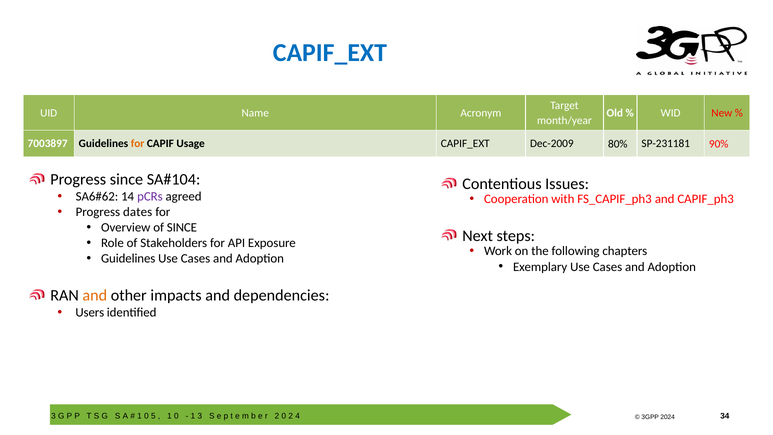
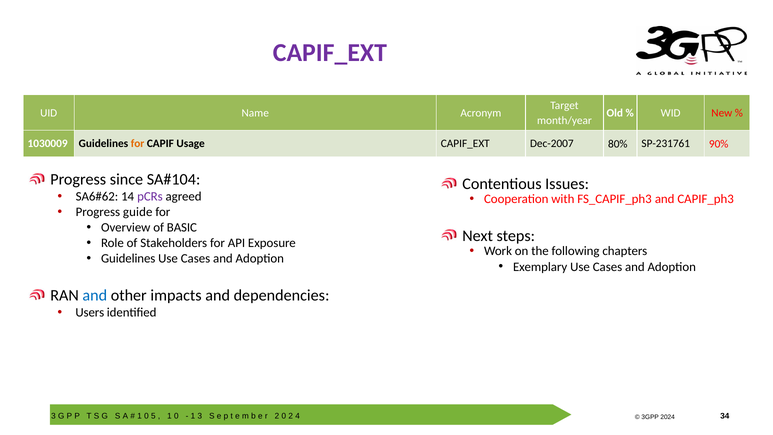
CAPIF_EXT colour: blue -> purple (330, 53)
7003897: 7003897 -> 1030009 (48, 144)
Dec-2009: Dec-2009 -> Dec-2007 (552, 144)
SP-231181: SP-231181 -> SP-231761 (666, 144)
dates: dates -> guide (138, 212)
of SINCE: SINCE -> BASIC (182, 228)
and colour: orange -> blue (95, 295)
